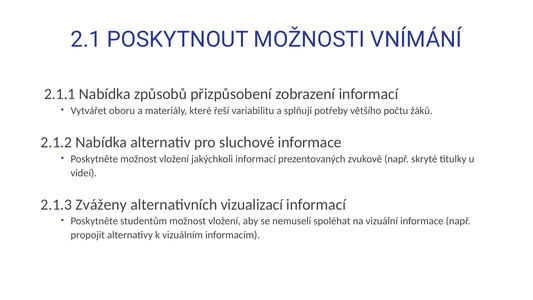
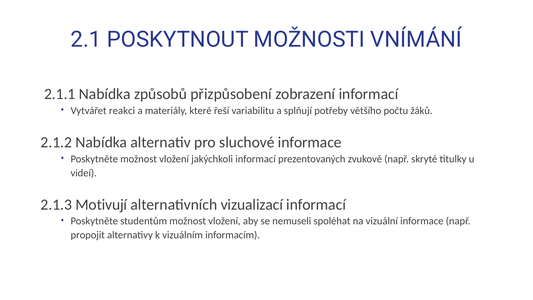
oboru: oboru -> reakci (122, 111)
Zváženy: Zváženy -> Motivují (101, 204)
